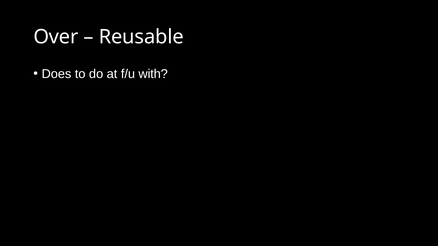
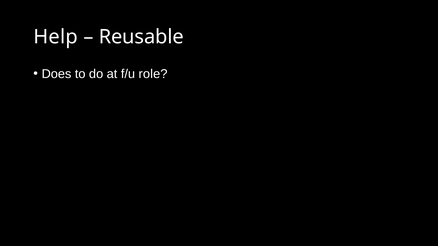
Over: Over -> Help (56, 37)
with: with -> role (153, 74)
